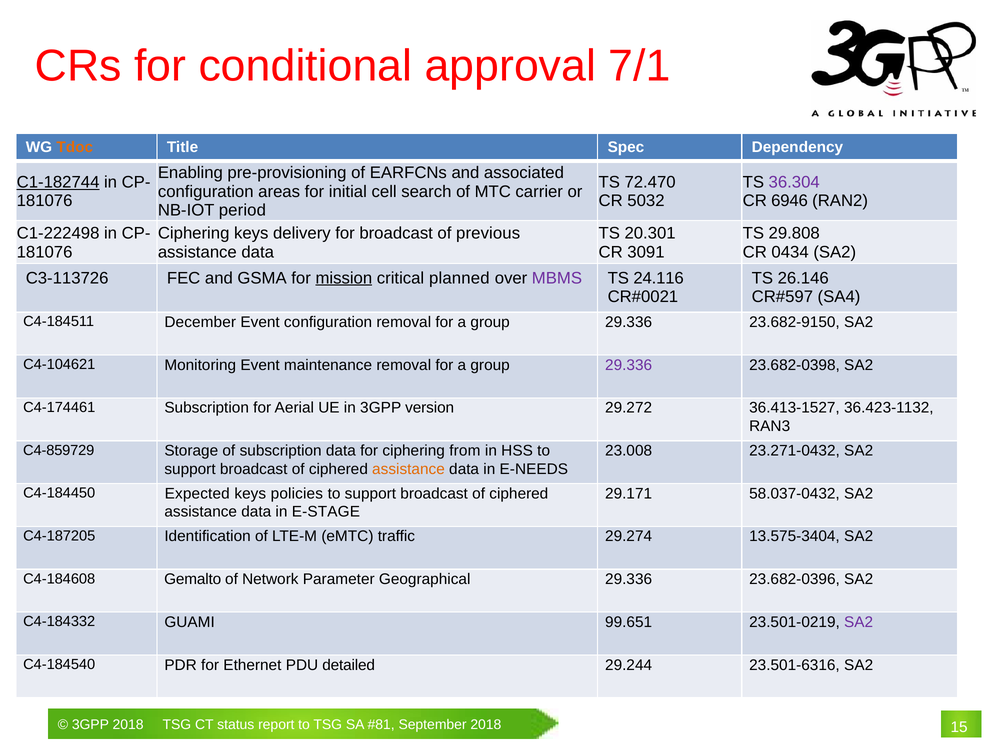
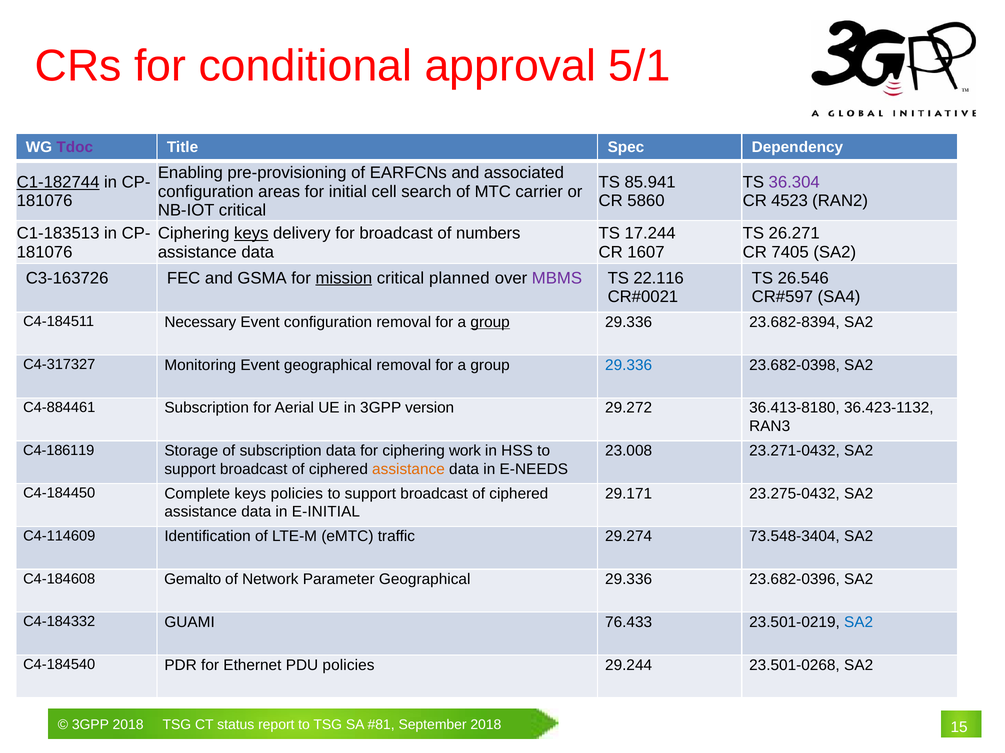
7/1: 7/1 -> 5/1 (639, 66)
Tdoc colour: orange -> purple (75, 147)
72.470: 72.470 -> 85.941 (650, 182)
5032: 5032 -> 5860 (646, 201)
6946: 6946 -> 4523 (789, 201)
NB-IOT period: period -> critical (242, 211)
C1-222498: C1-222498 -> C1-183513 (58, 234)
keys underline: none -> present (251, 234)
previous: previous -> numbers (488, 234)
20.301: 20.301 -> 17.244 (650, 234)
29.808: 29.808 -> 26.271 (794, 234)
3091: 3091 -> 1607 (646, 252)
0434: 0434 -> 7405 (790, 252)
C3-113726: C3-113726 -> C3-163726 (67, 278)
24.116: 24.116 -> 22.116 (659, 278)
26.146: 26.146 -> 26.546 (803, 278)
December: December -> Necessary (200, 323)
group underline: none -> present (490, 323)
23.682-9150: 23.682-9150 -> 23.682-8394 (794, 323)
C4-104621: C4-104621 -> C4-317327 (59, 365)
Event maintenance: maintenance -> geographical (328, 365)
29.336 colour: purple -> blue (629, 365)
C4-174461: C4-174461 -> C4-884461 (59, 408)
36.413-1527: 36.413-1527 -> 36.413-8180 (794, 408)
C4-859729: C4-859729 -> C4-186119 (59, 451)
from: from -> work (465, 451)
Expected: Expected -> Complete (197, 494)
58.037-0432: 58.037-0432 -> 23.275-0432 (794, 494)
E-STAGE: E-STAGE -> E-INITIAL (326, 512)
C4-187205: C4-187205 -> C4-114609 (59, 536)
13.575-3404: 13.575-3404 -> 73.548-3404 (794, 537)
99.651: 99.651 -> 76.433 (629, 623)
SA2 colour: purple -> blue (859, 623)
PDU detailed: detailed -> policies (349, 666)
23.501-6316: 23.501-6316 -> 23.501-0268 (794, 666)
